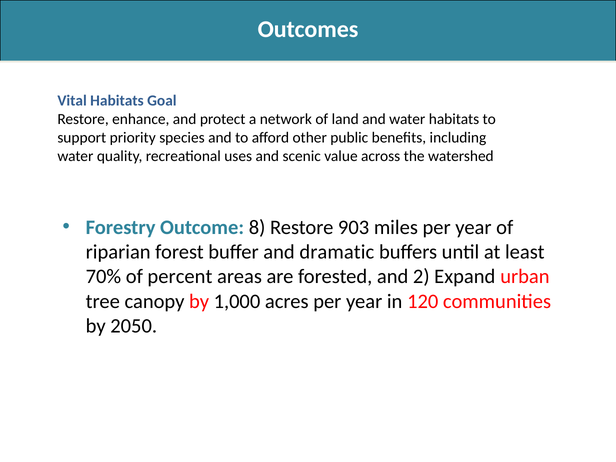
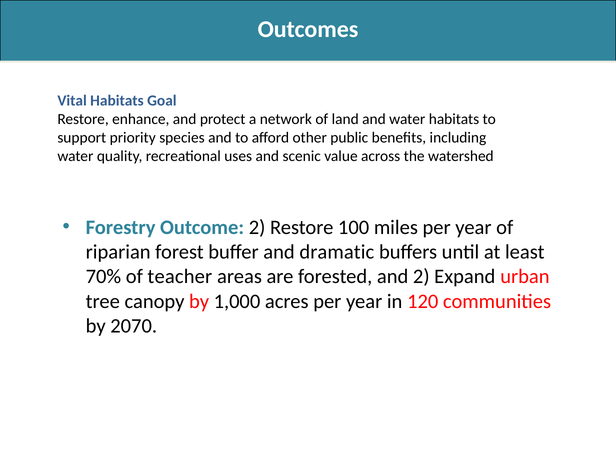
Outcome 8: 8 -> 2 (257, 227)
903: 903 -> 100 (354, 227)
percent: percent -> teacher (180, 277)
2050: 2050 -> 2070 (134, 326)
